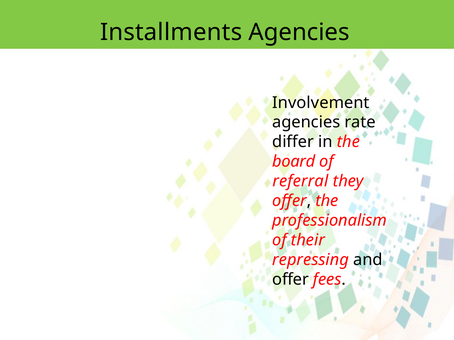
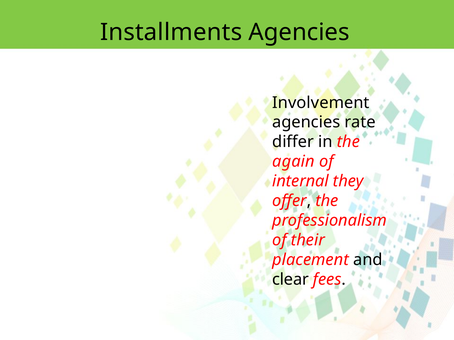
board: board -> again (294, 162)
referral: referral -> internal (301, 181)
repressing: repressing -> placement (311, 260)
offer: offer -> clear (291, 280)
